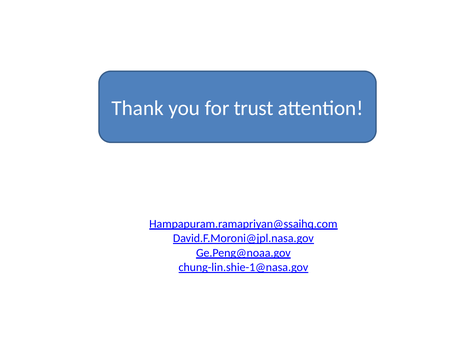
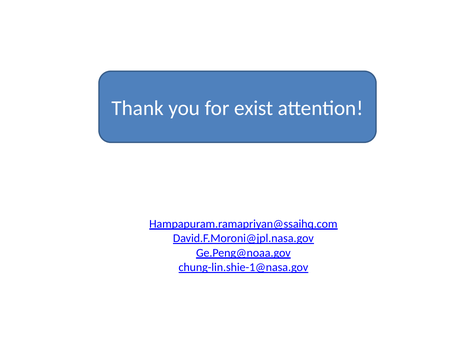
trust: trust -> exist (254, 108)
